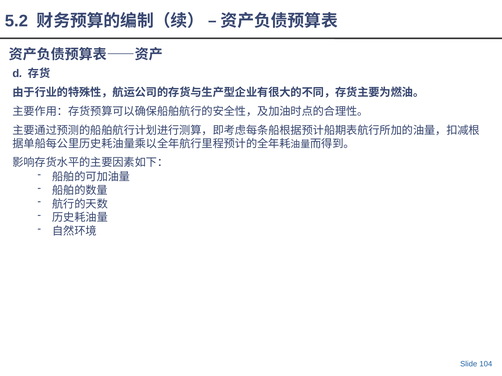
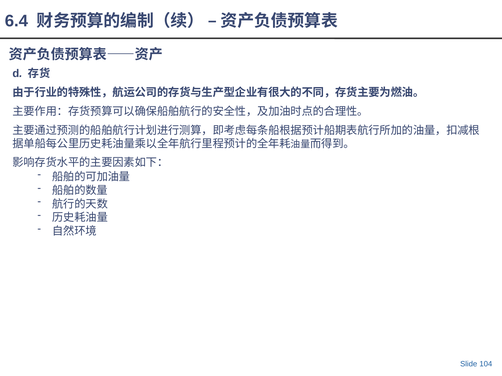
5.2: 5.2 -> 6.4 (16, 21)
